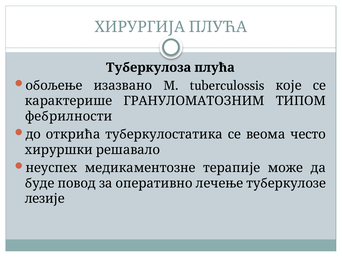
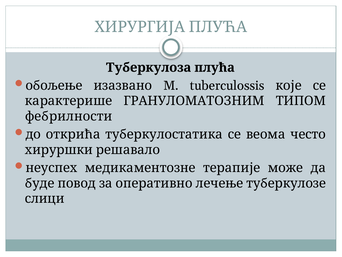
лезије: лезије -> слици (45, 198)
